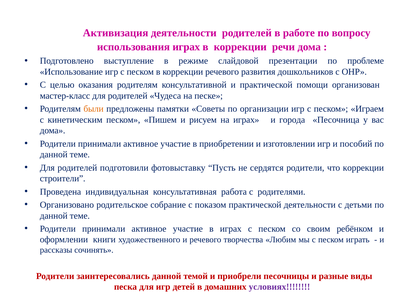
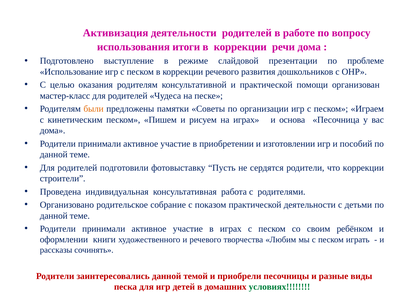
использования играх: играх -> итоги (186, 47)
города: города -> основа (292, 120)
условиях colour: purple -> green (279, 287)
